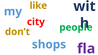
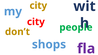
like: like -> city (38, 6)
